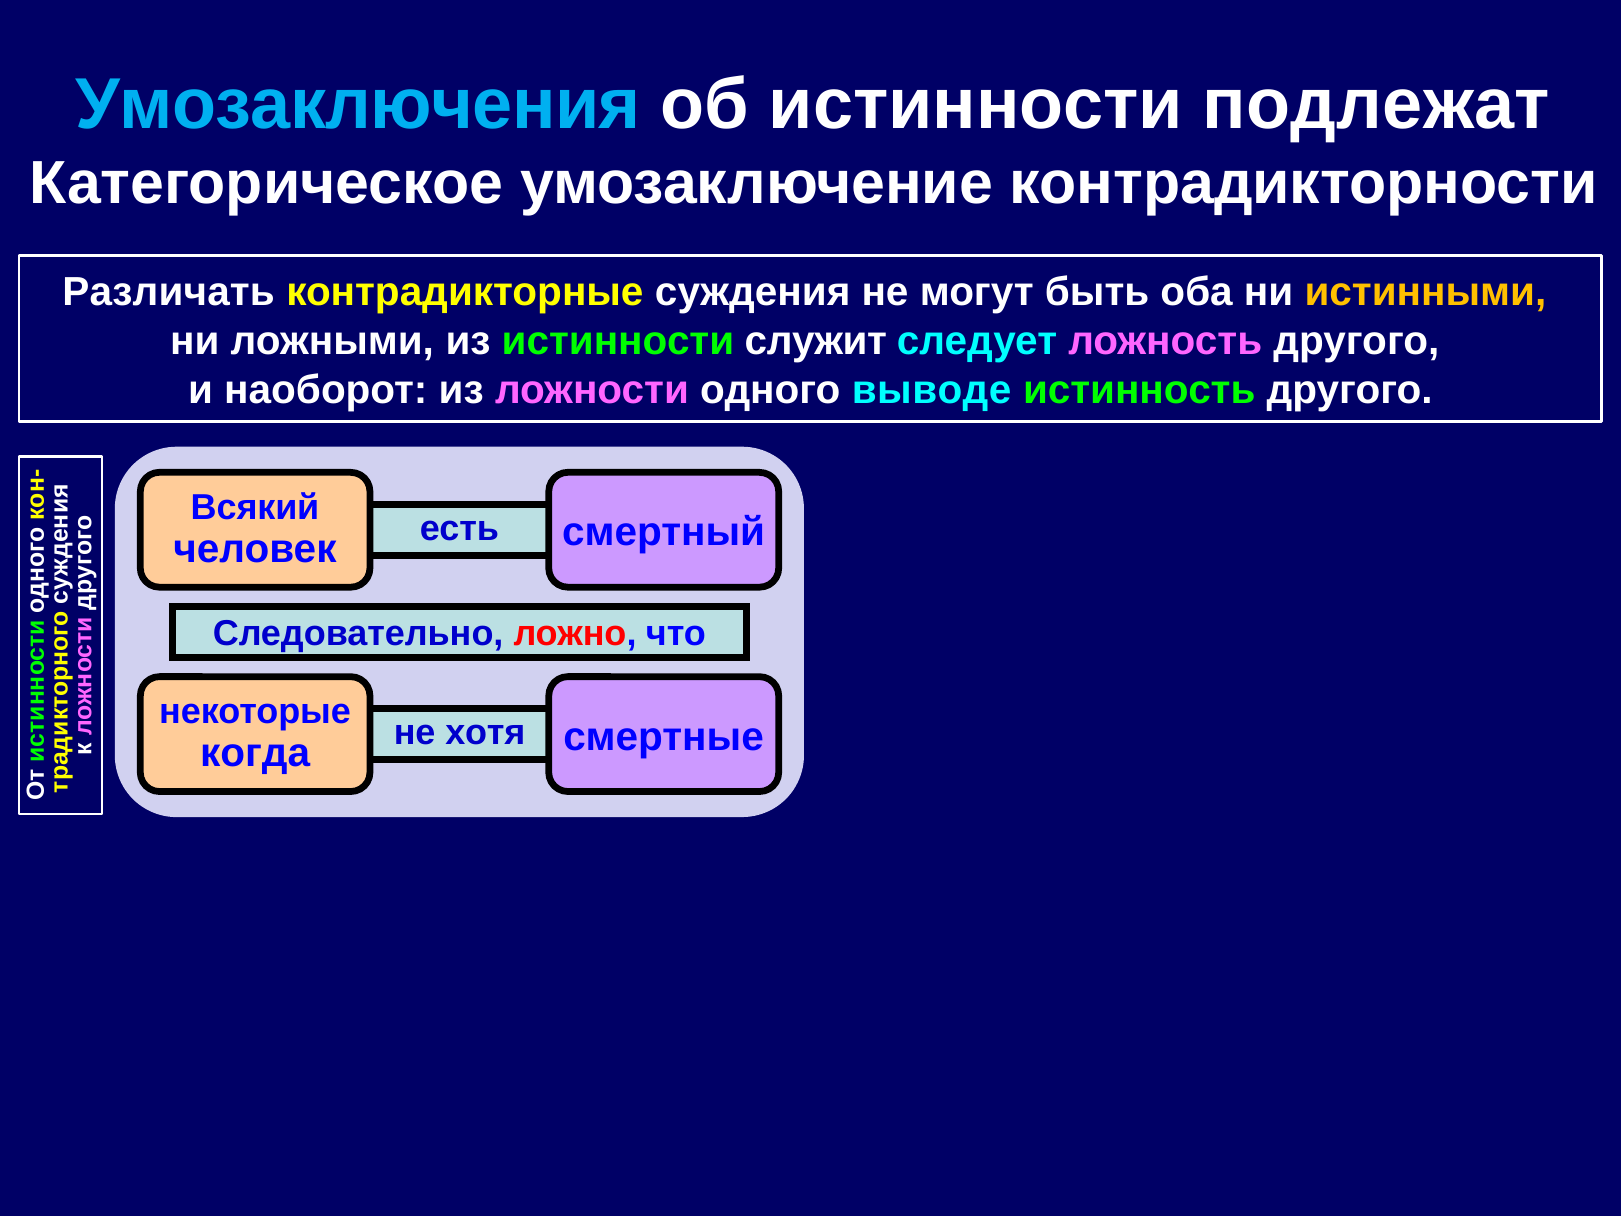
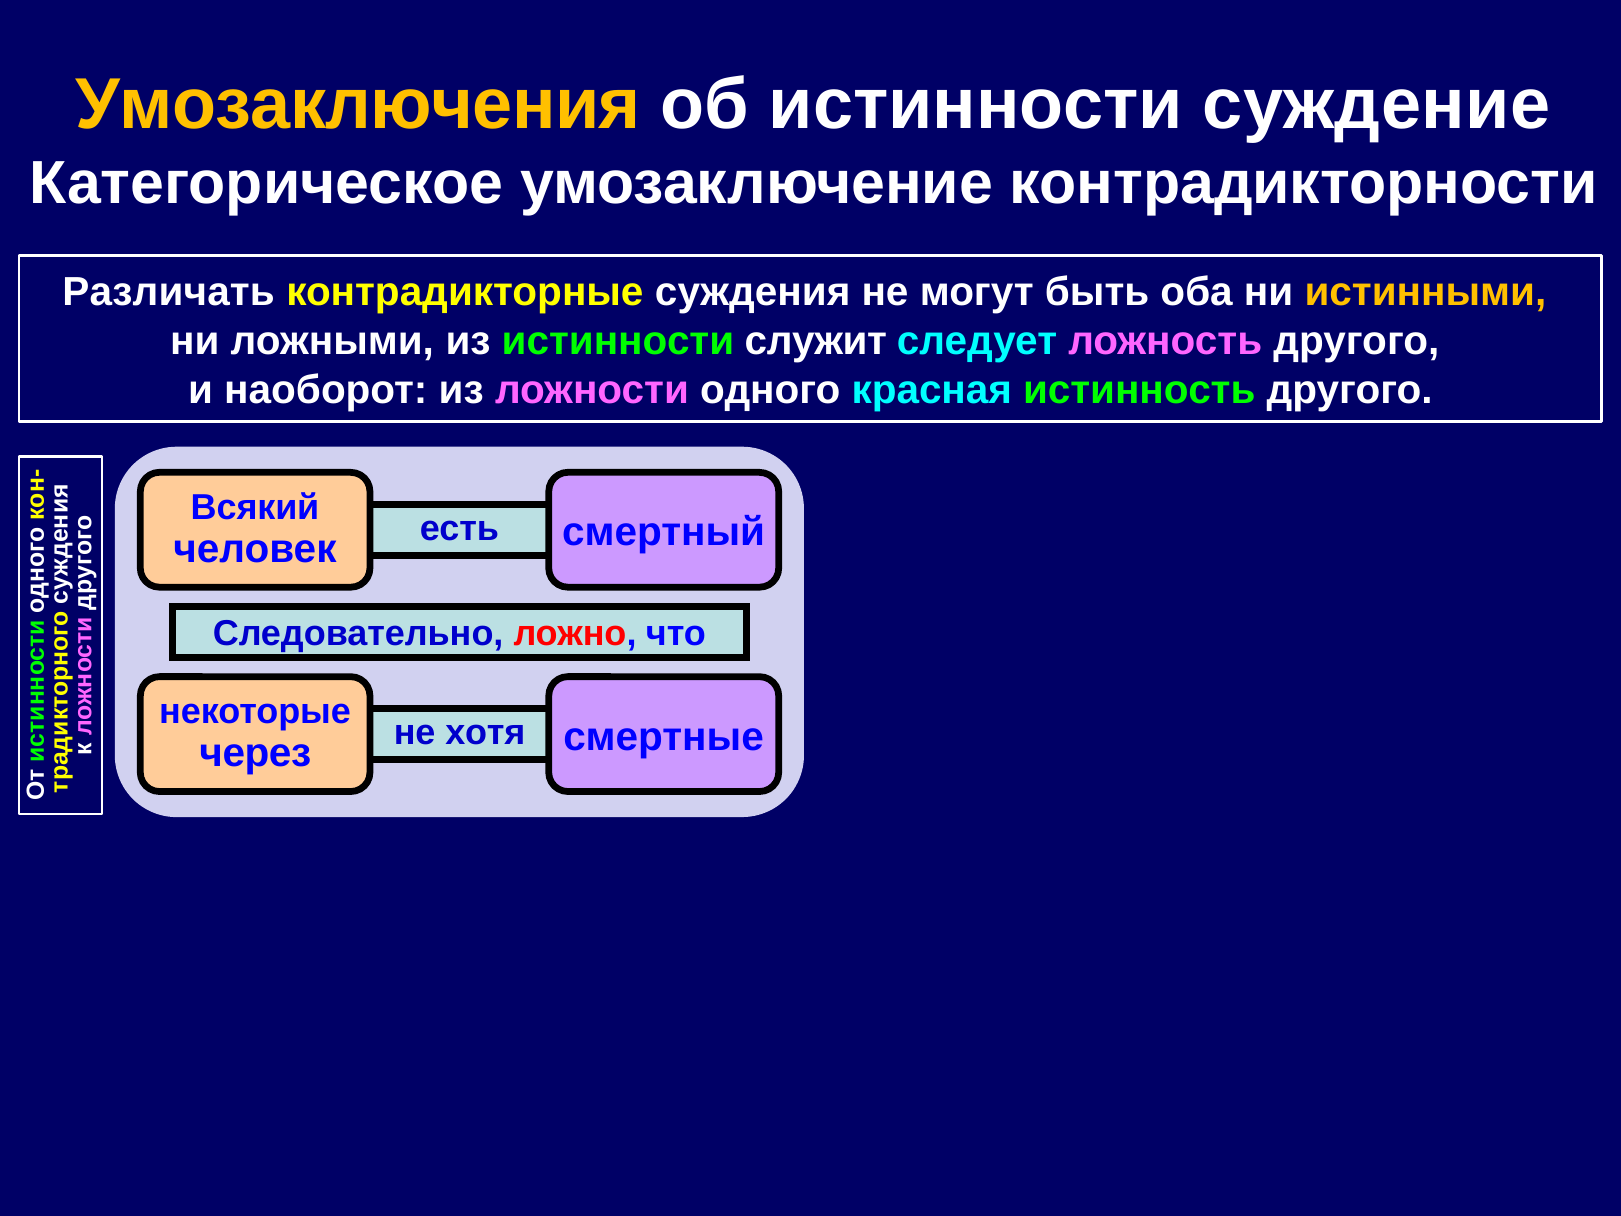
Умозаключения colour: light blue -> yellow (358, 105)
подлежат: подлежат -> суждение (1376, 105)
выводе: выводе -> красная (932, 390)
когда: когда -> через (255, 753)
